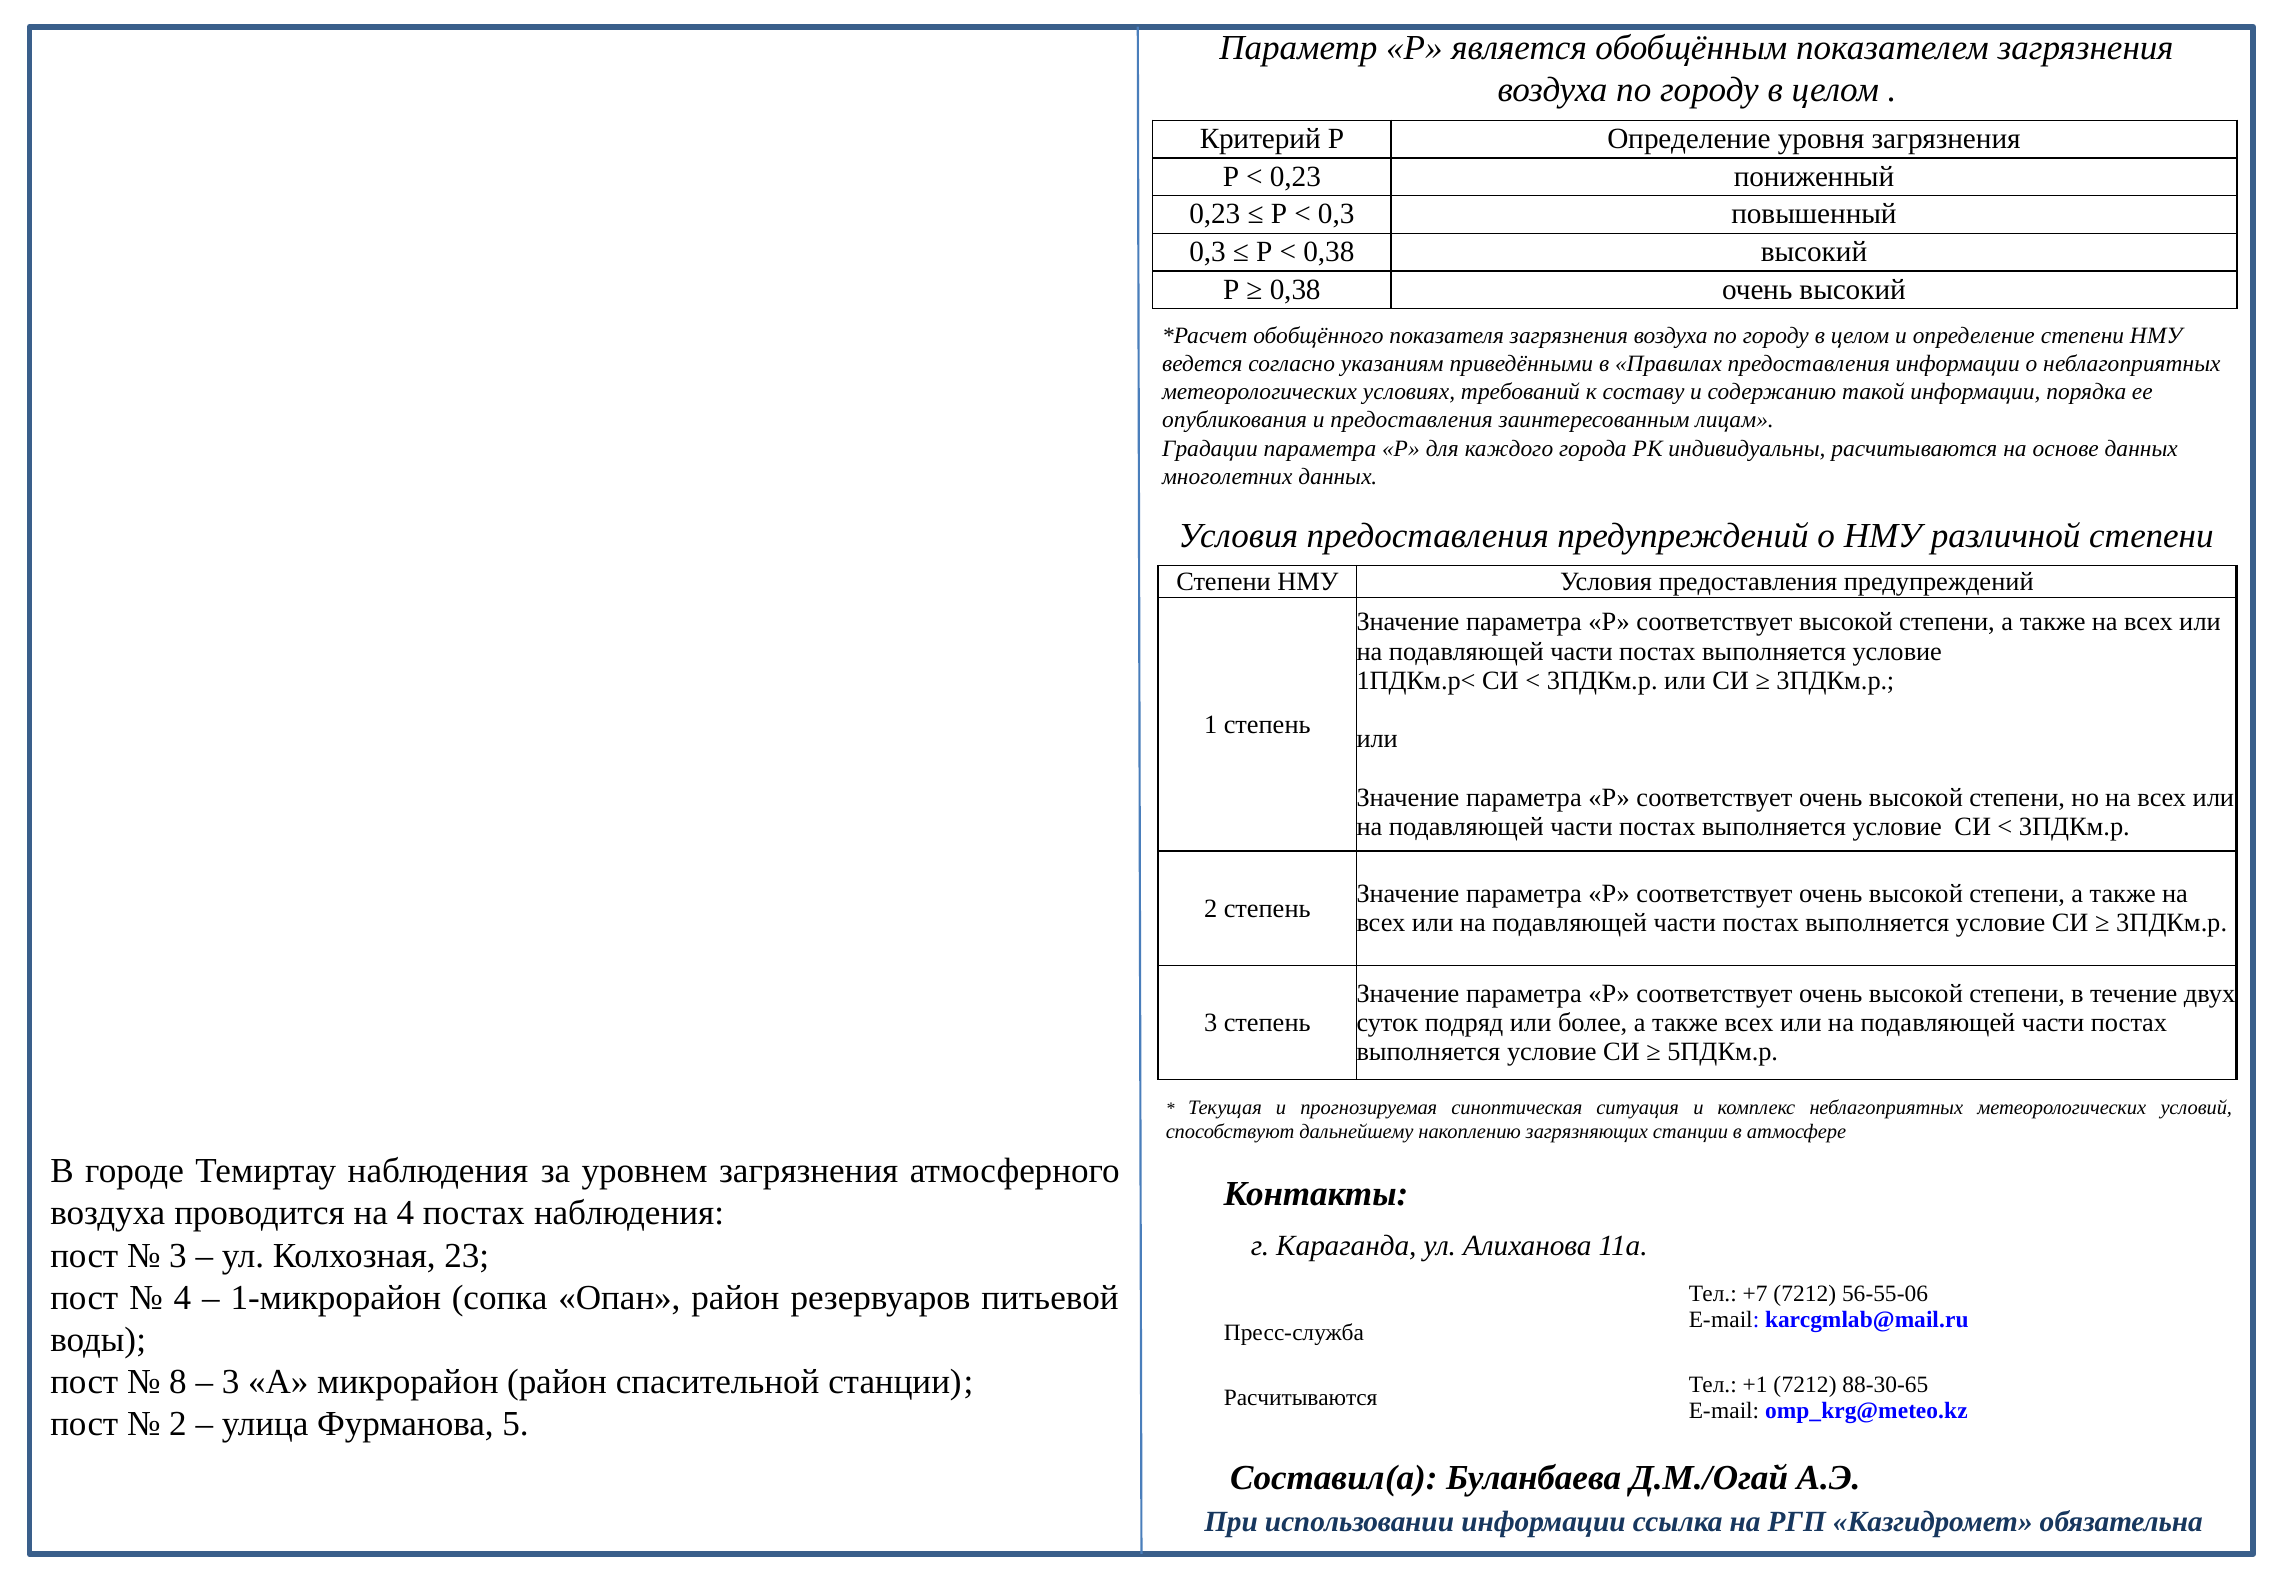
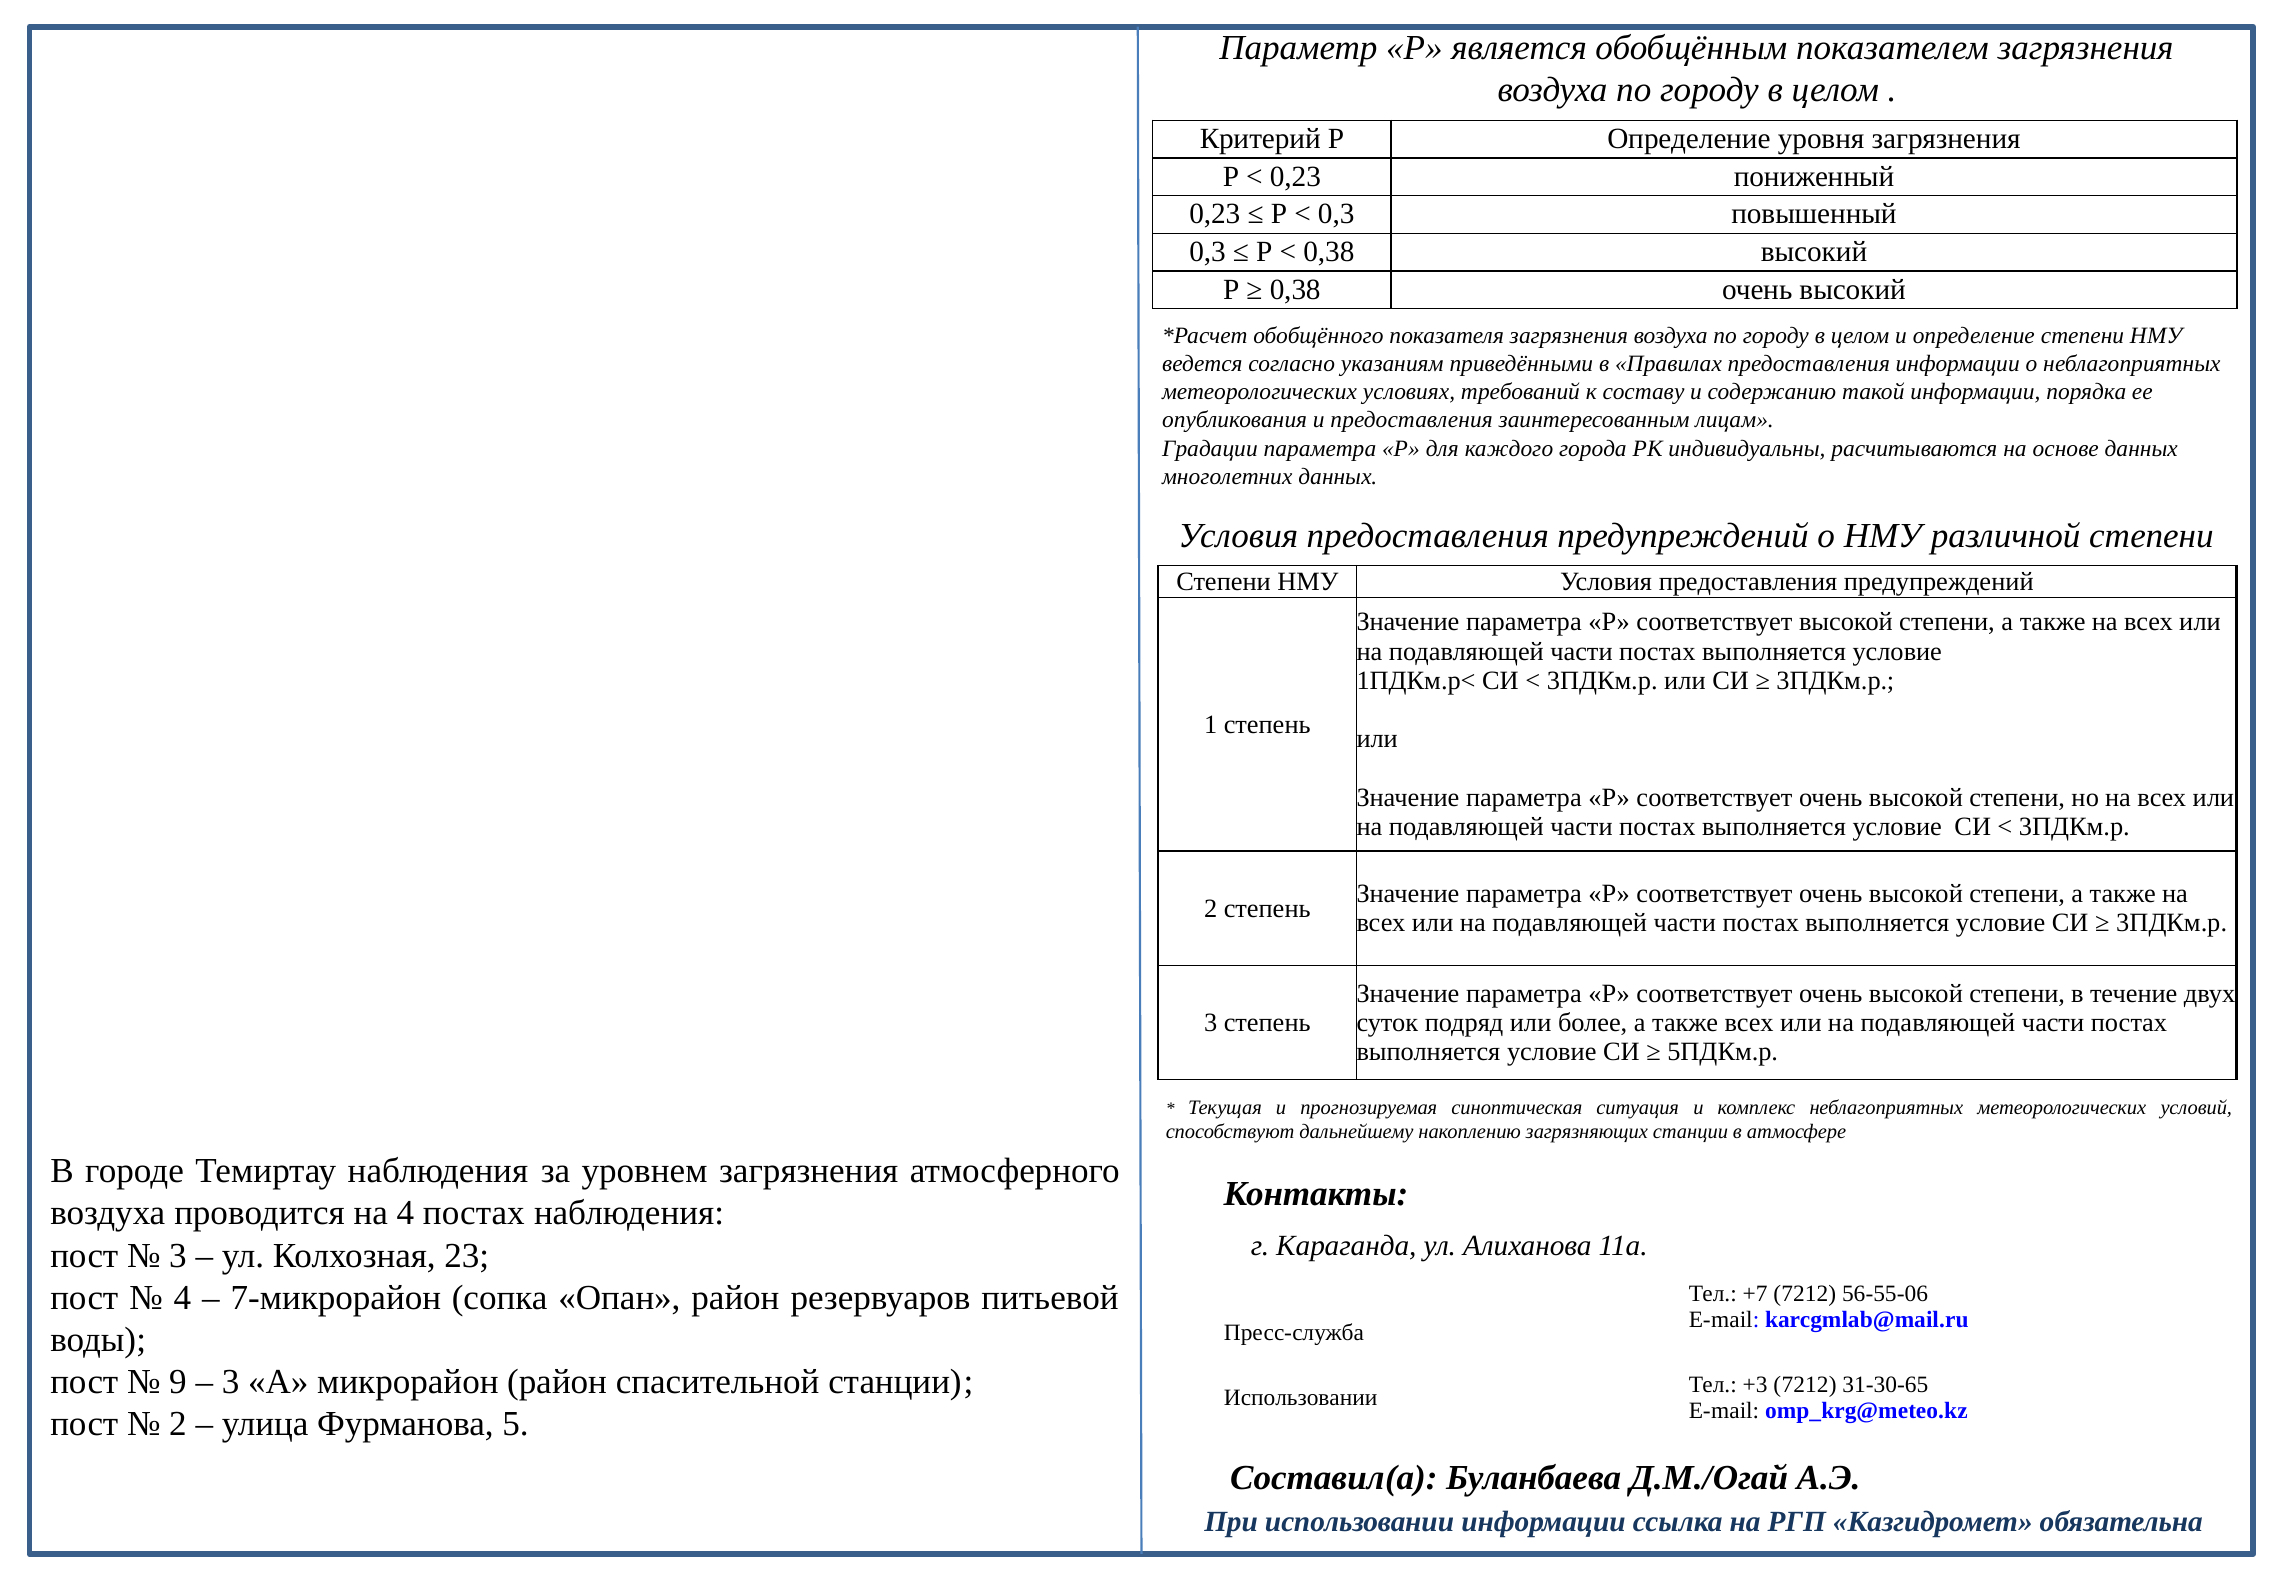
1-микрорайон: 1-микрорайон -> 7-микрорайон (336, 1297)
8: 8 -> 9 (178, 1382)
+1: +1 -> +3 (1755, 1385)
88-30-65: 88-30-65 -> 31-30-65 (1885, 1385)
Расчитываются: Расчитываются -> Использовании (1301, 1398)
